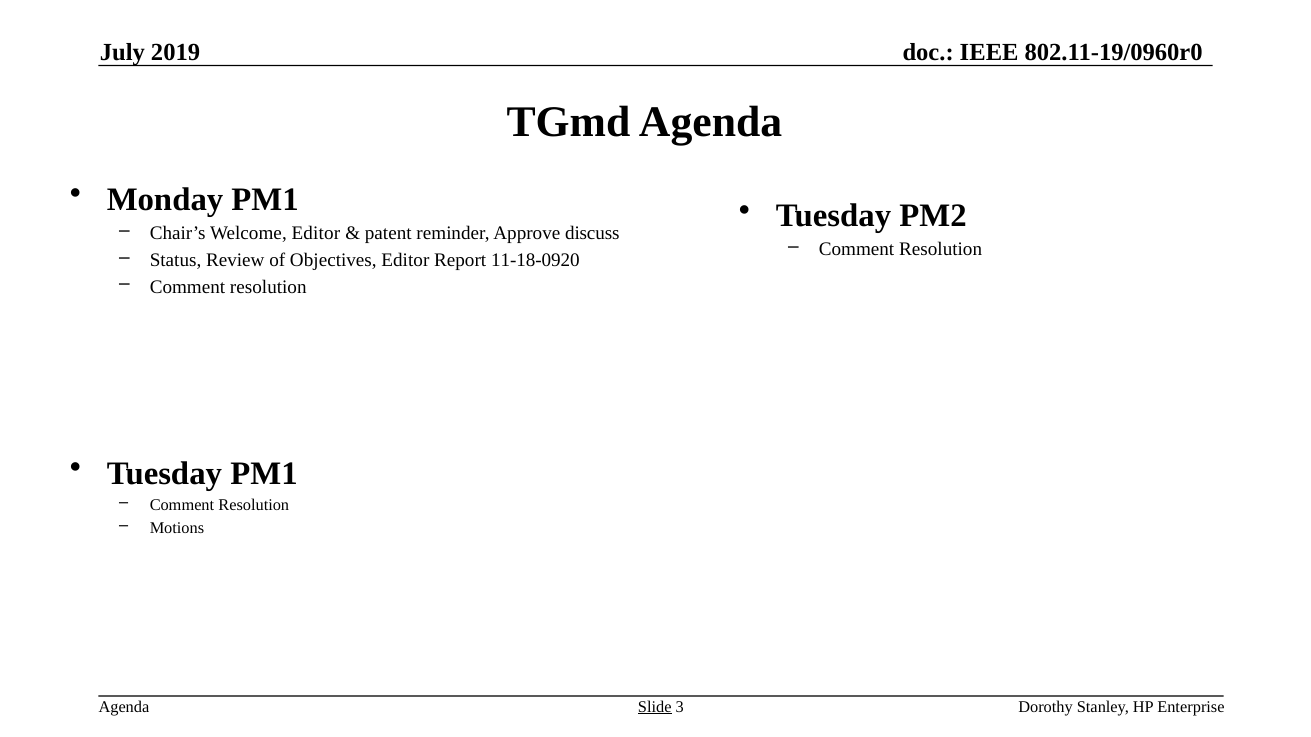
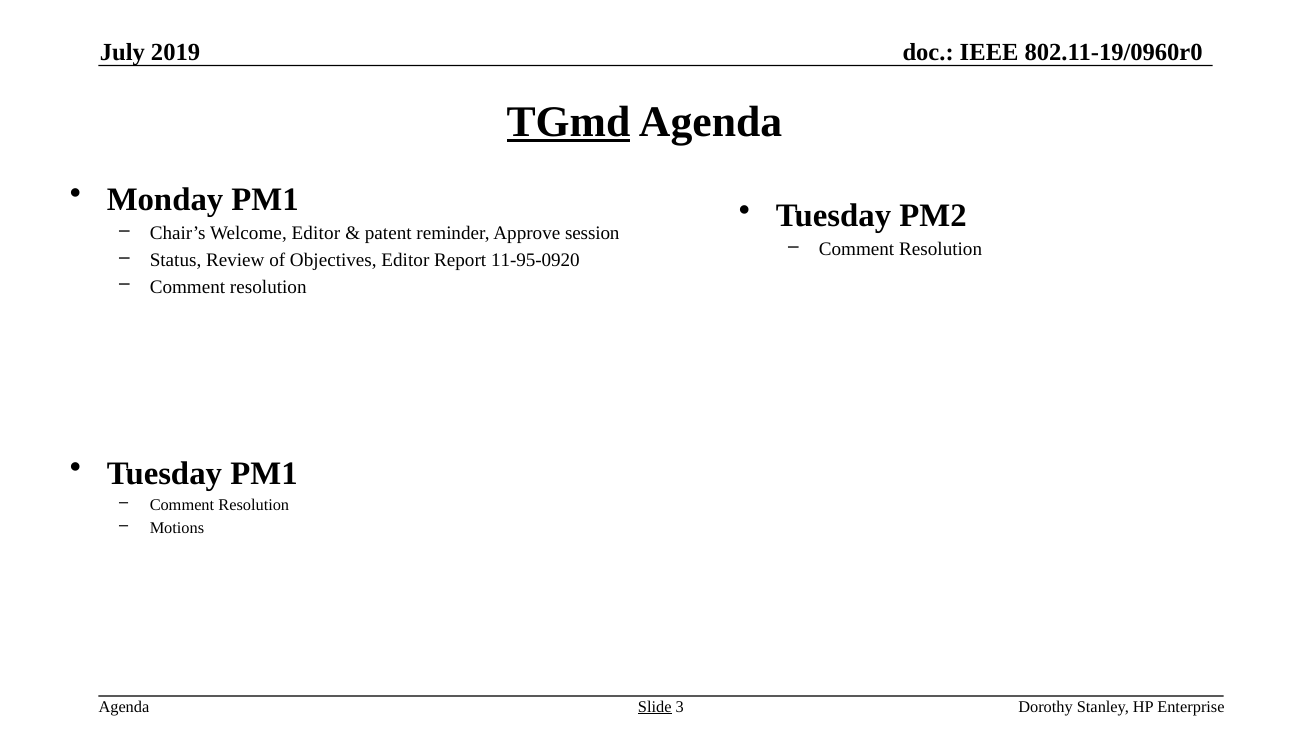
TGmd underline: none -> present (569, 122)
discuss: discuss -> session (592, 233)
11-18-0920: 11-18-0920 -> 11-95-0920 (535, 260)
